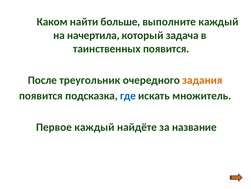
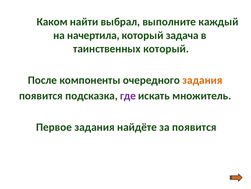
больше: больше -> выбрал (120, 22)
таинственных появится: появится -> который (166, 49)
треугольник: треугольник -> компоненты (90, 80)
где colour: blue -> purple (128, 95)
Первое каждый: каждый -> задания (95, 127)
за название: название -> появится (194, 127)
